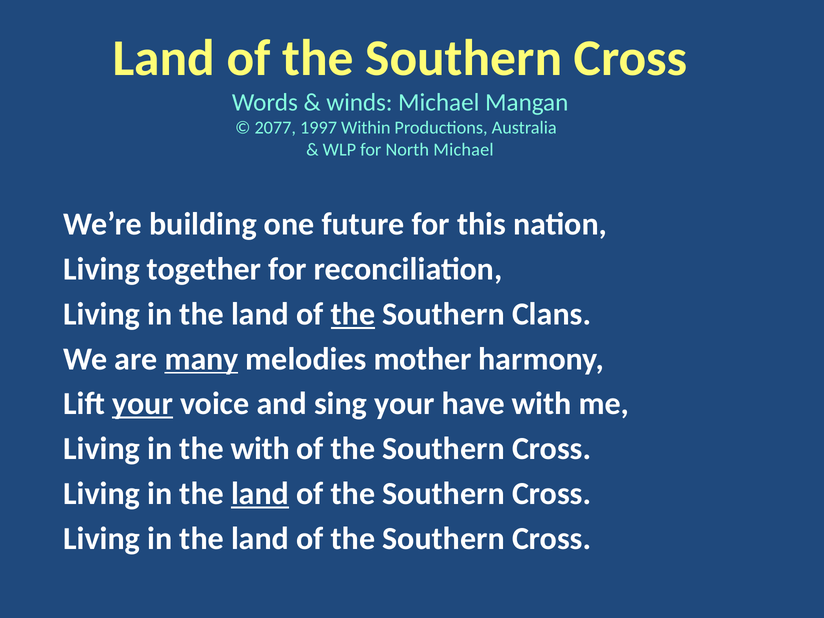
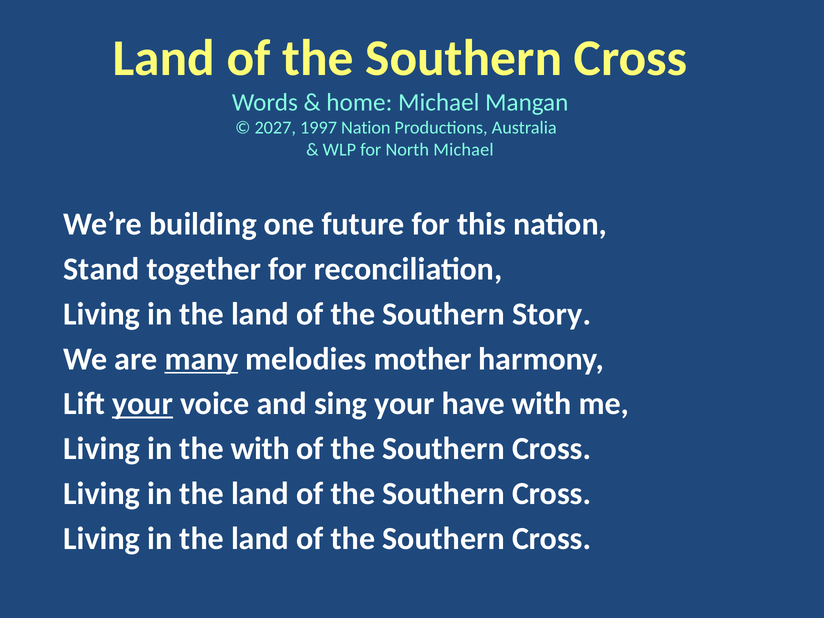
winds: winds -> home (359, 102)
2077: 2077 -> 2027 (275, 128)
1997 Within: Within -> Nation (366, 128)
Living: Living -> Stand (101, 269)
the underline: present -> none (353, 314)
Clans: Clans -> Story (552, 314)
land underline: present -> none (260, 494)
